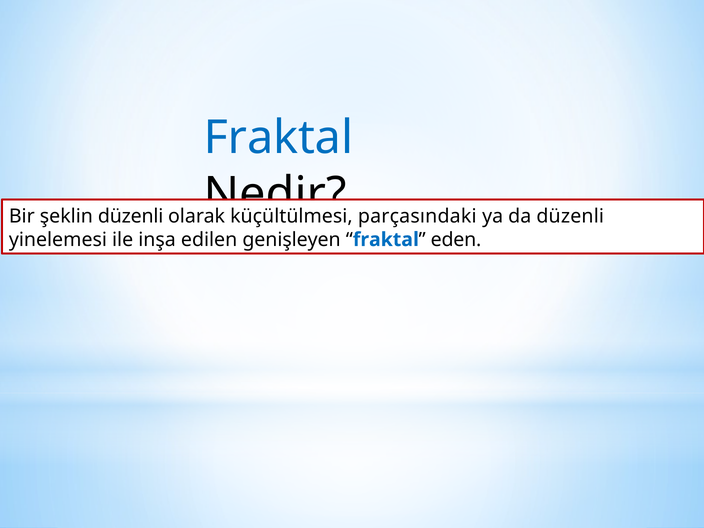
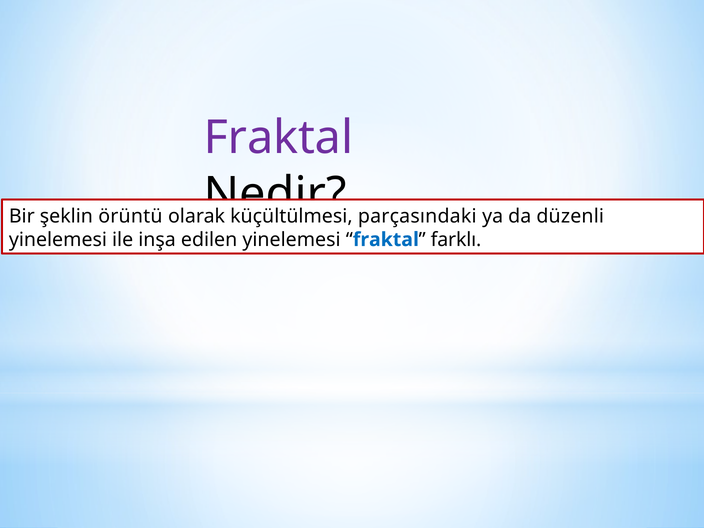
Fraktal colour: blue -> purple (278, 138)
şeklin düzenli: düzenli -> örüntü (130, 216)
edilen genişleyen: genişleyen -> yinelemesi (291, 240)
eden: eden -> farklı (456, 240)
